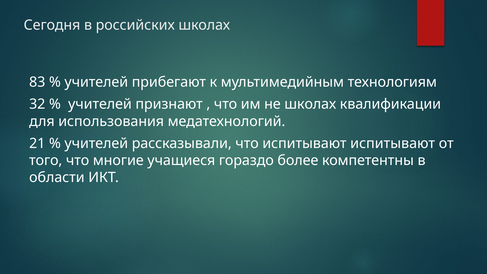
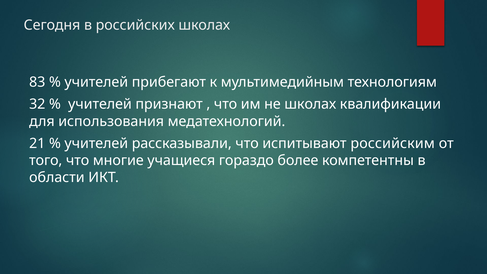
испитывают испитывают: испитывают -> российским (393, 143)
